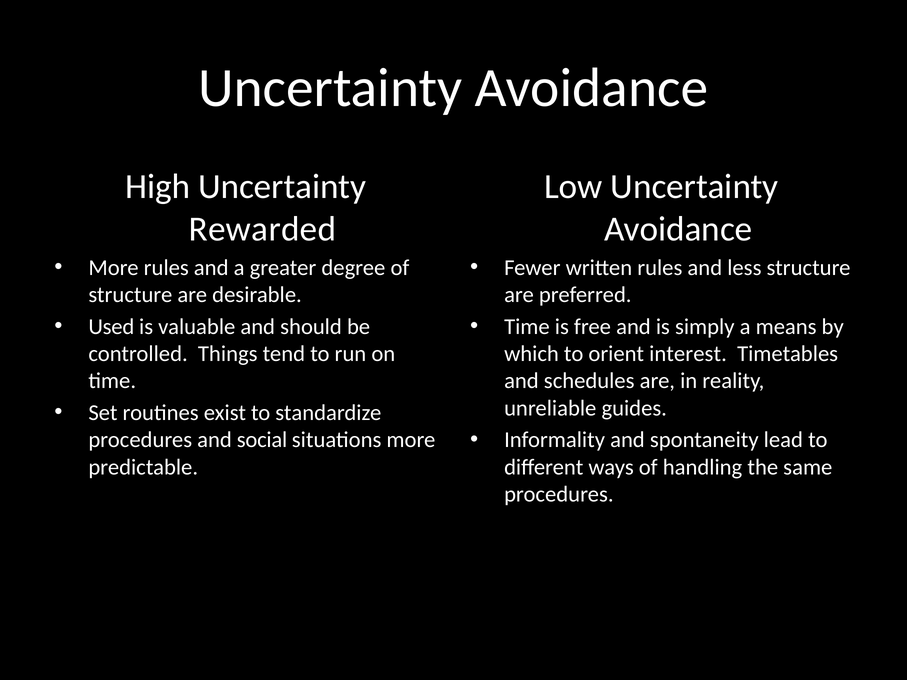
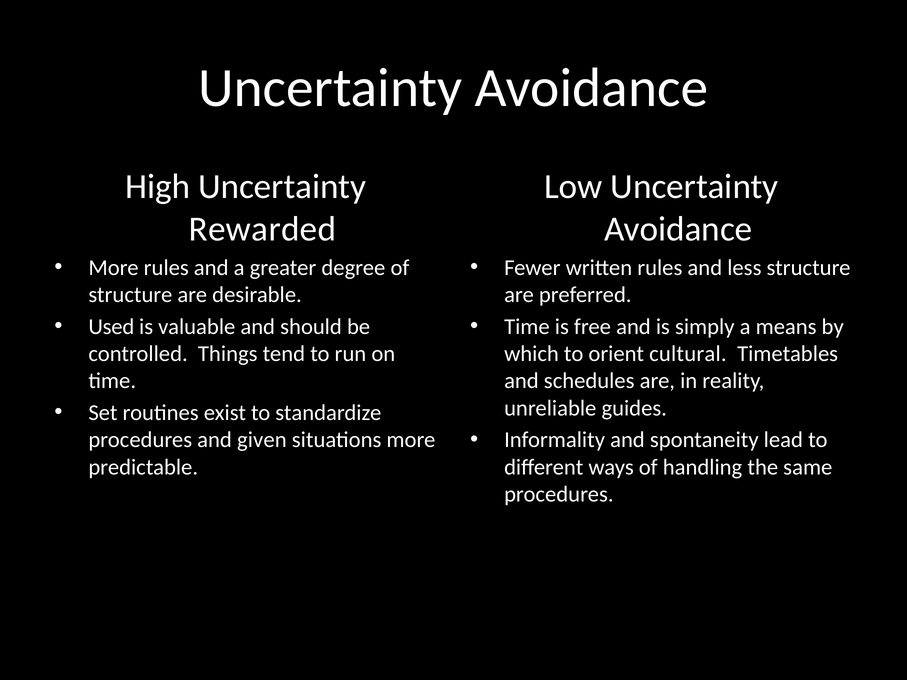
interest: interest -> cultural (688, 354)
social: social -> given (262, 440)
